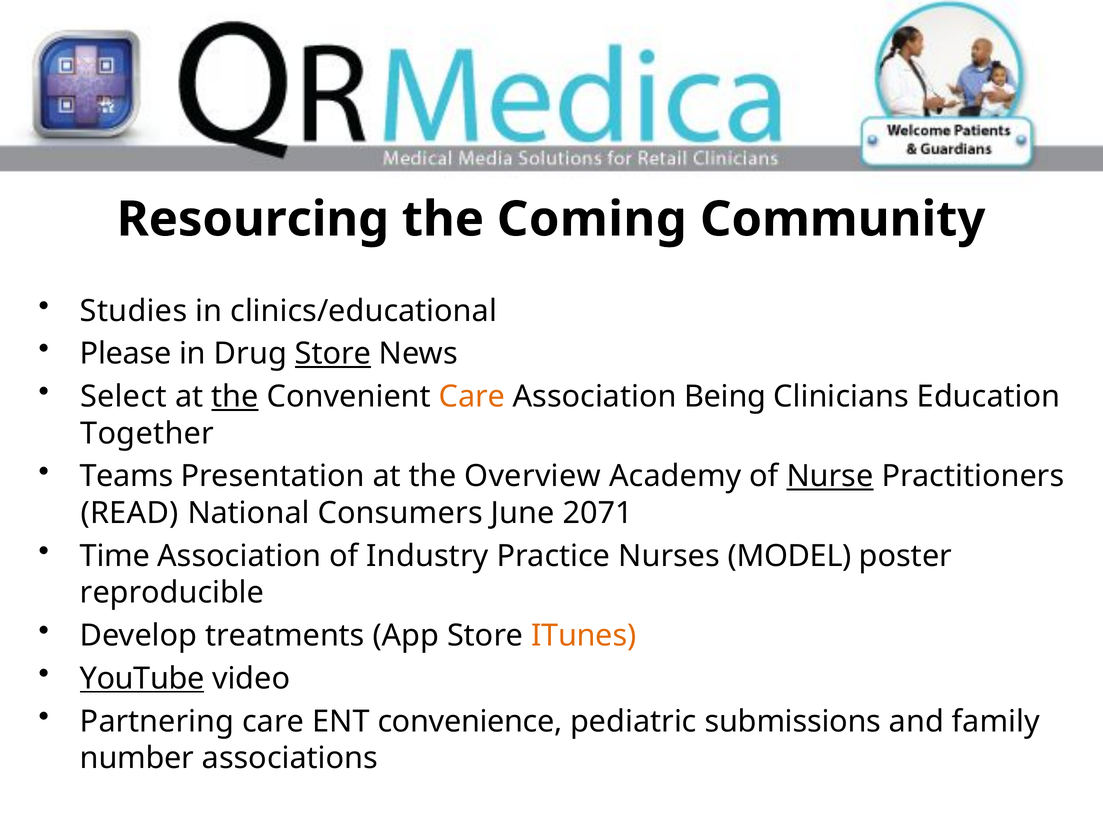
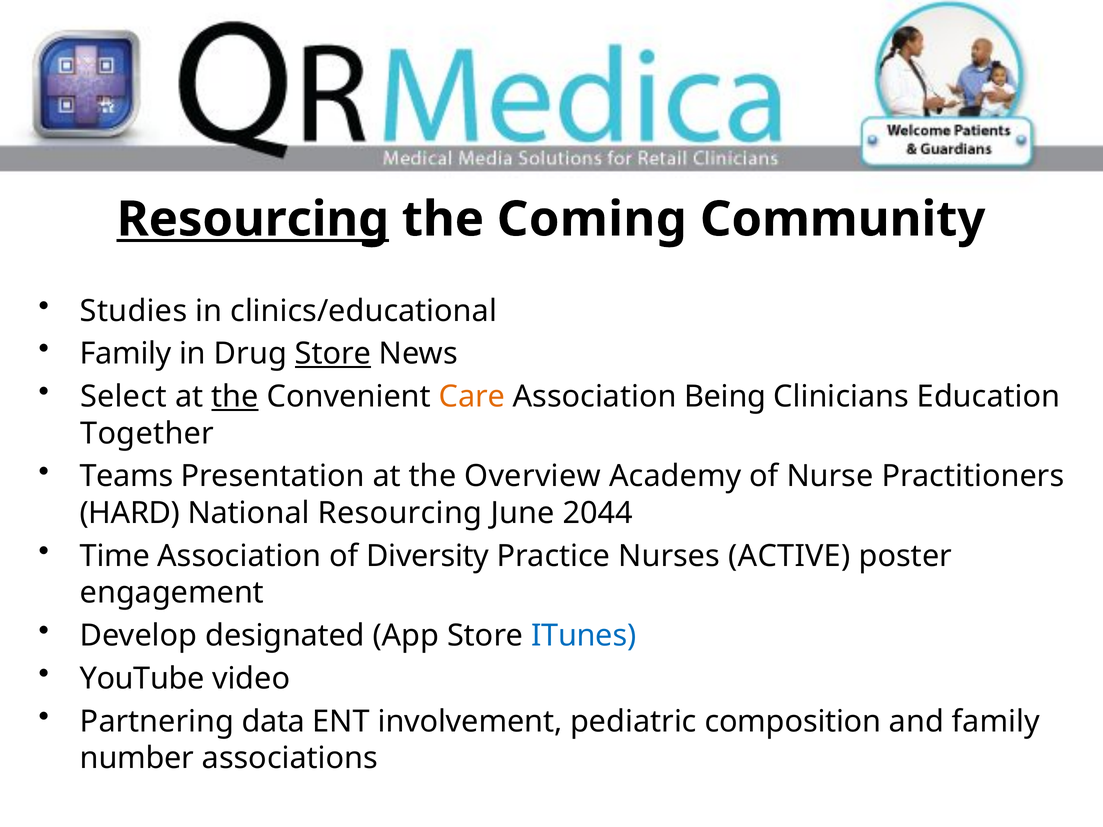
Resourcing underline: none -> present (253, 219)
Please: Please -> Family (126, 354)
Nurse underline: present -> none (830, 477)
READ: READ -> HARD (130, 513)
National Consumers: Consumers -> Resourcing (400, 513)
2071: 2071 -> 2044 (598, 513)
Industry: Industry -> Diversity (428, 556)
MODEL: MODEL -> ACTIVE (789, 556)
reproducible: reproducible -> engagement (172, 593)
treatments: treatments -> designated (285, 636)
ITunes colour: orange -> blue (584, 636)
YouTube underline: present -> none (142, 679)
Partnering care: care -> data (273, 722)
convenience: convenience -> involvement (470, 722)
submissions: submissions -> composition (793, 722)
